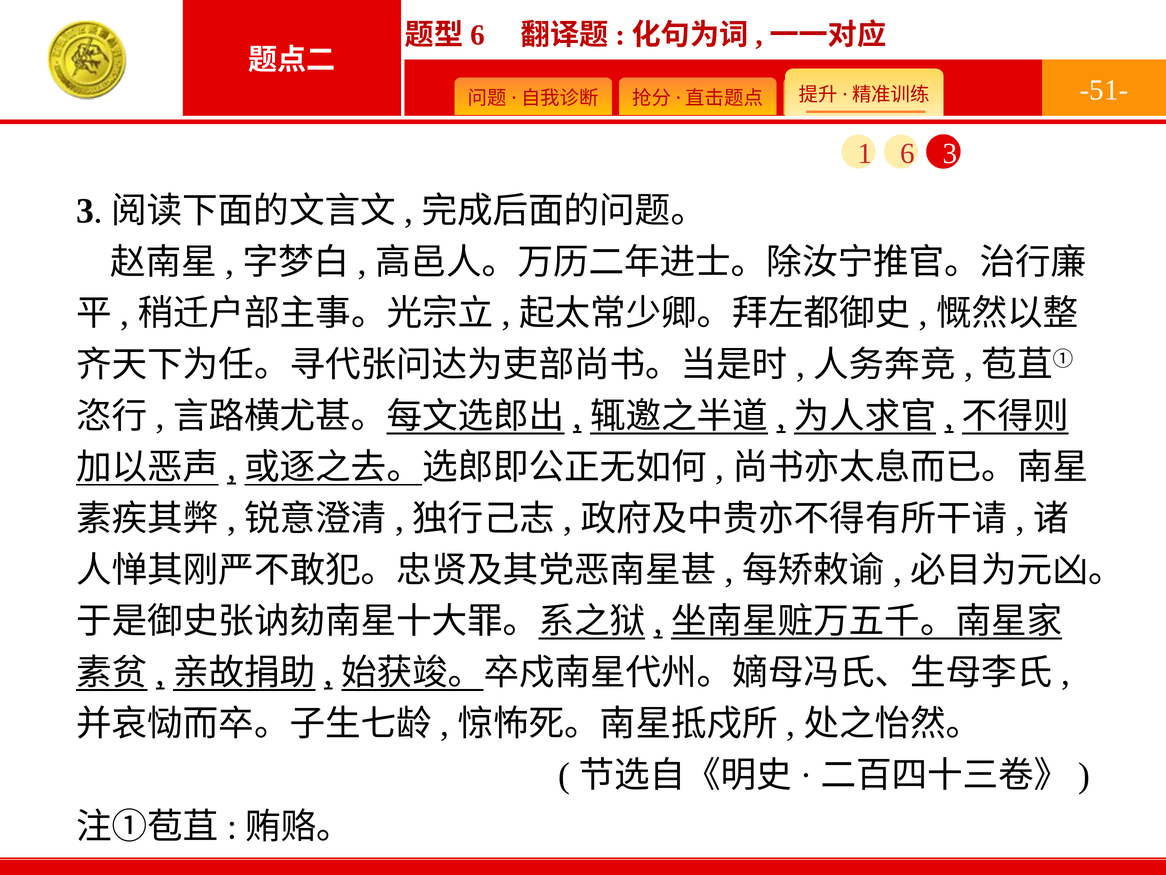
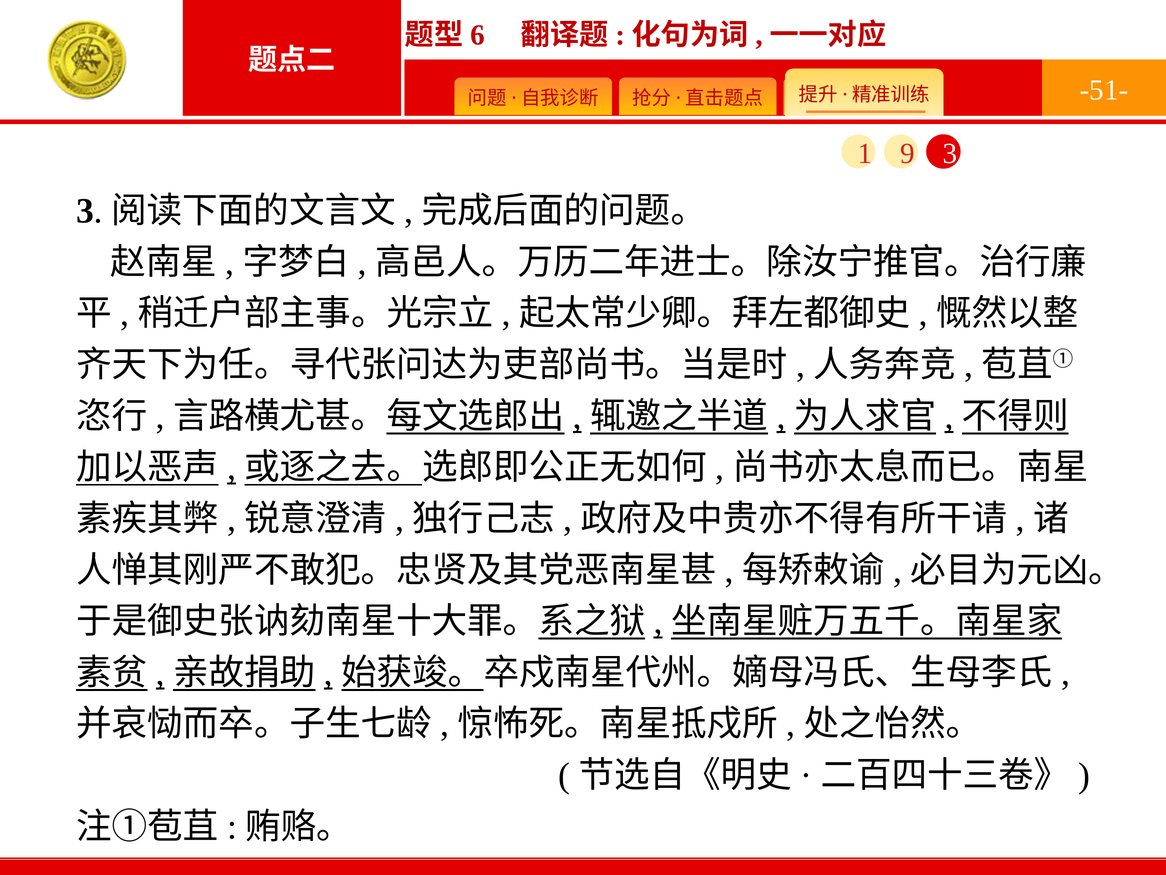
6: 6 -> 9 (907, 153)
